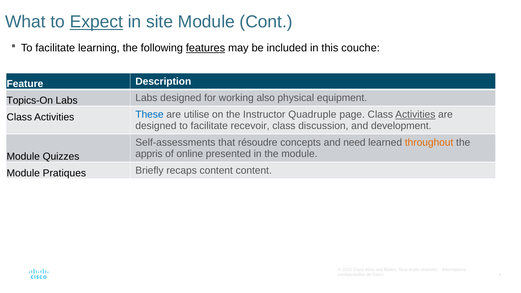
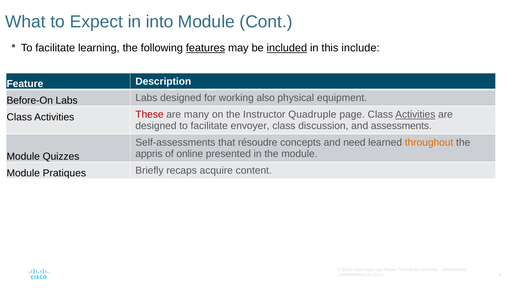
Expect underline: present -> none (96, 22)
site: site -> into (160, 22)
included underline: none -> present (287, 48)
couche: couche -> include (361, 48)
Topics-On: Topics-On -> Before-On (30, 101)
These colour: blue -> red (149, 115)
utilise: utilise -> many (197, 115)
recevoir: recevoir -> envoyer (250, 126)
development: development -> assessments (401, 126)
recaps content: content -> acquire (216, 171)
